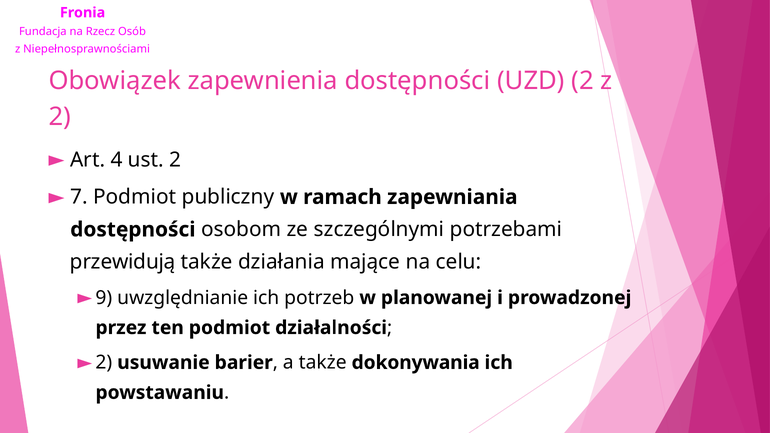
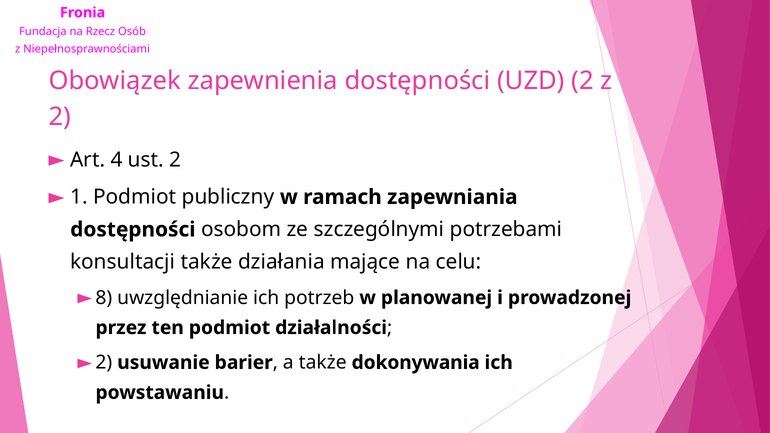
7: 7 -> 1 (79, 197)
przewidują: przewidują -> konsultacji (123, 262)
9: 9 -> 8 (104, 298)
